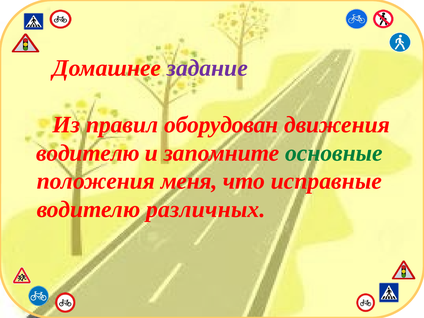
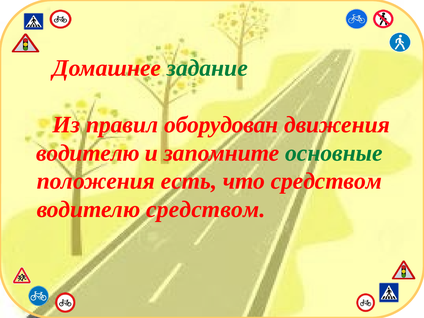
задание colour: purple -> green (207, 68)
меня: меня -> есть (189, 181)
что исправные: исправные -> средством (326, 181)
водителю различных: различных -> средством (206, 209)
